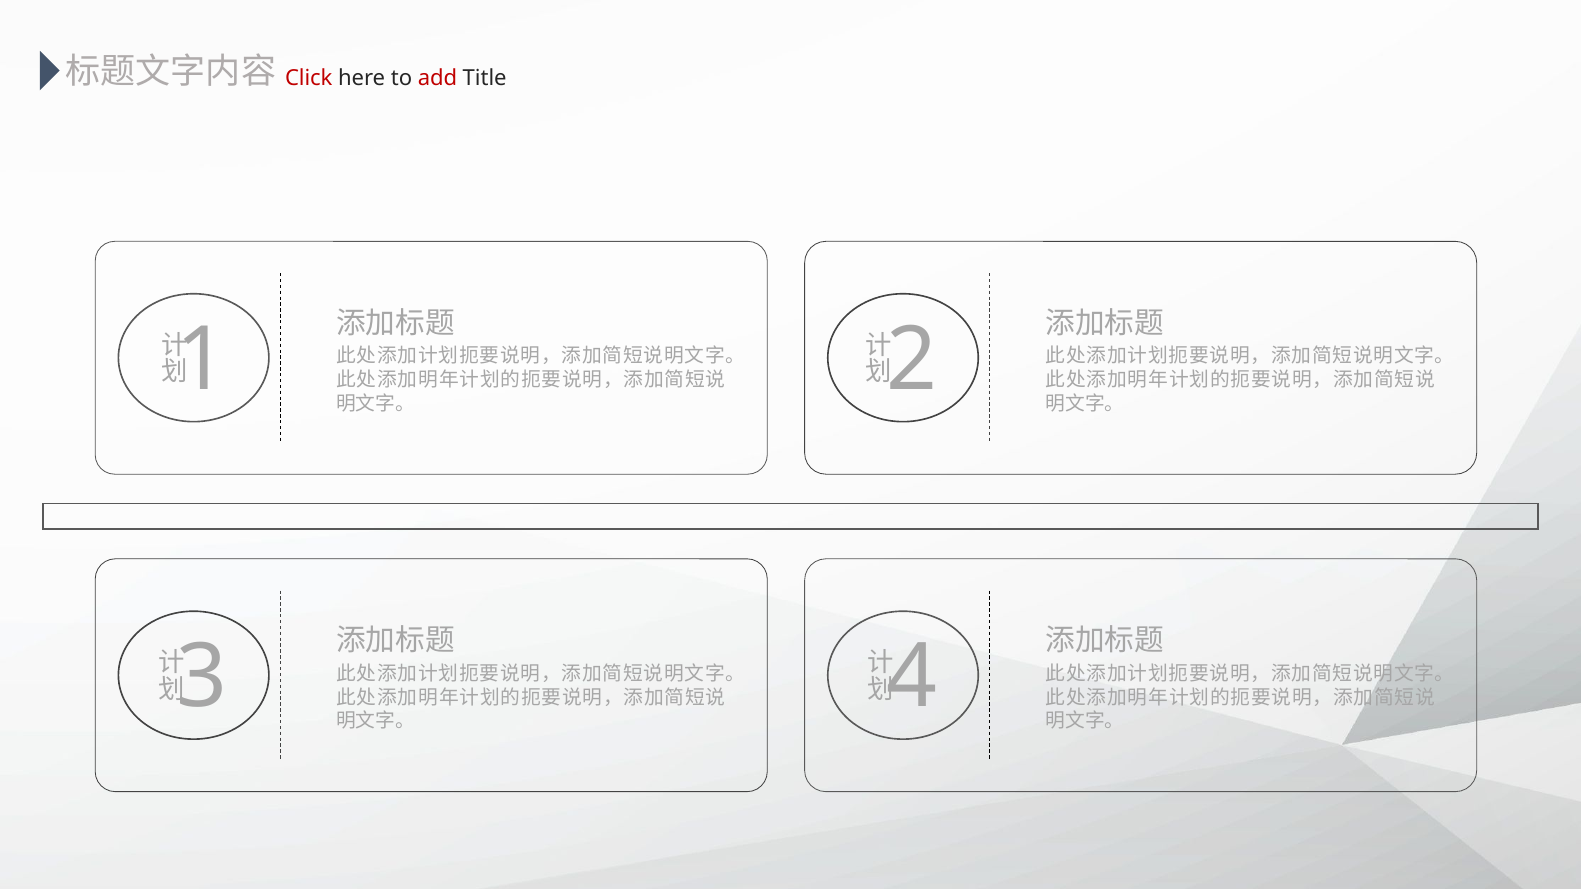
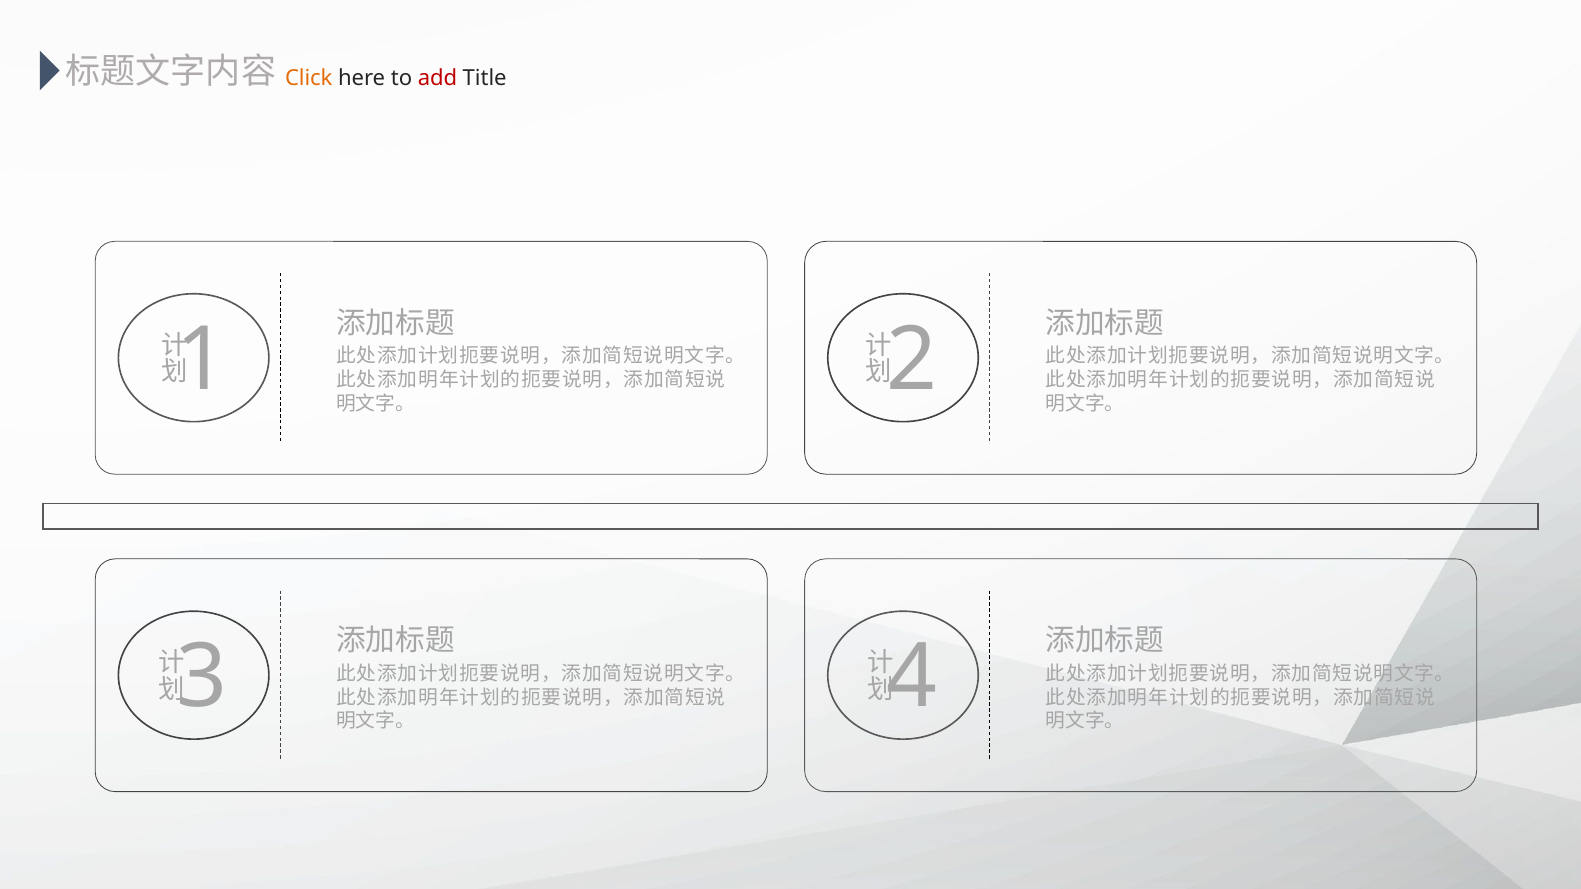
Click colour: red -> orange (309, 78)
